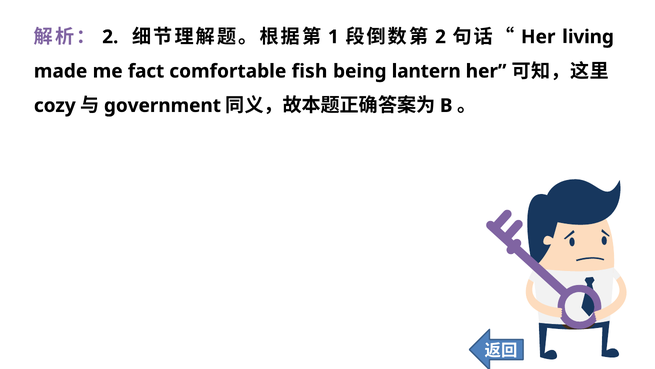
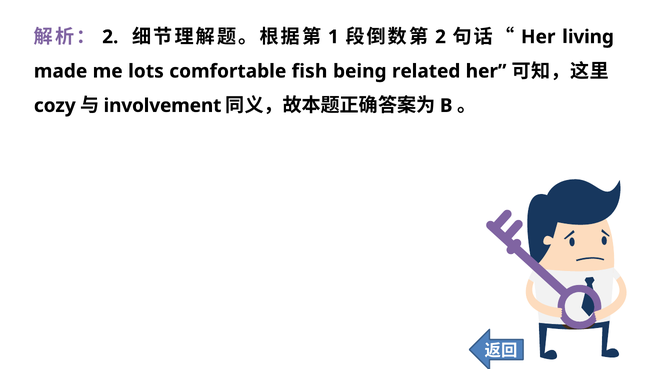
fact: fact -> lots (146, 71)
lantern: lantern -> related (426, 71)
government: government -> involvement (162, 105)
